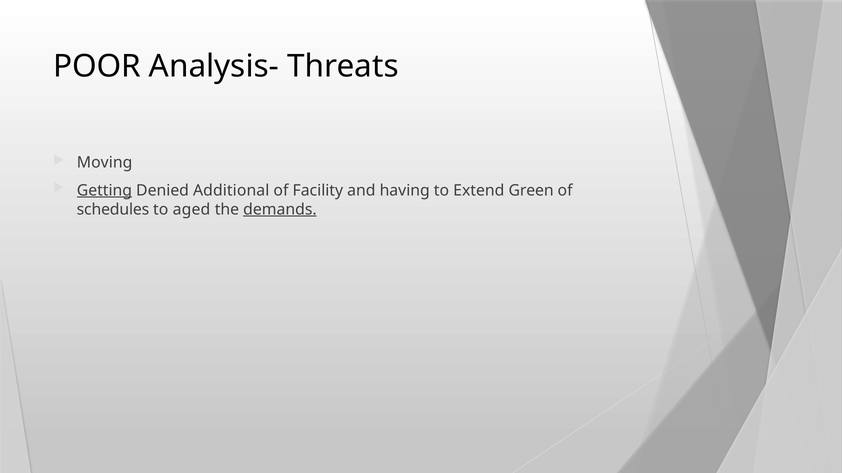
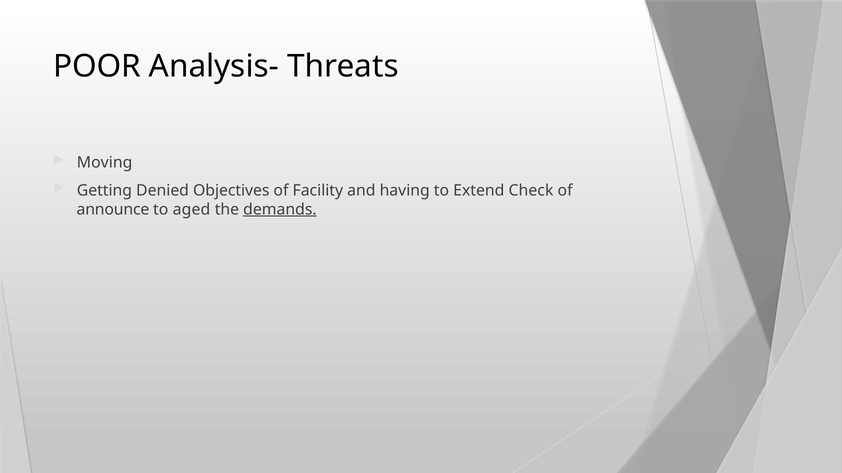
Getting underline: present -> none (104, 191)
Additional: Additional -> Objectives (231, 191)
Green: Green -> Check (531, 191)
schedules: schedules -> announce (113, 210)
